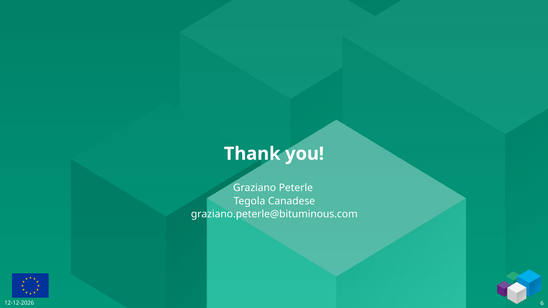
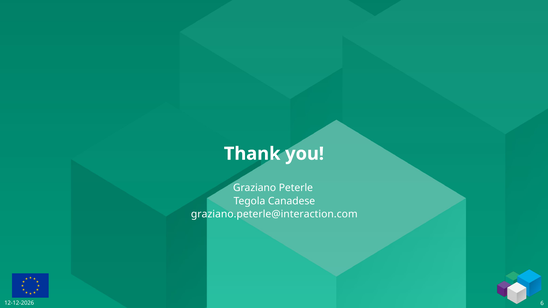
graziano.peterle@bituminous.com: graziano.peterle@bituminous.com -> graziano.peterle@interaction.com (274, 214)
